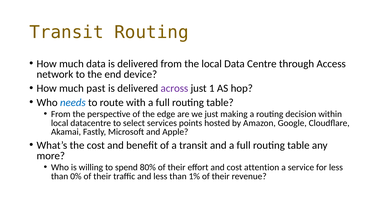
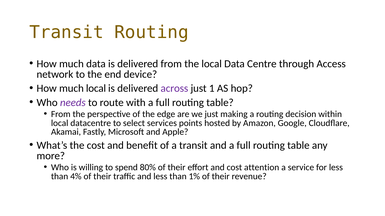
much past: past -> local (96, 89)
needs colour: blue -> purple (73, 103)
0%: 0% -> 4% (76, 177)
